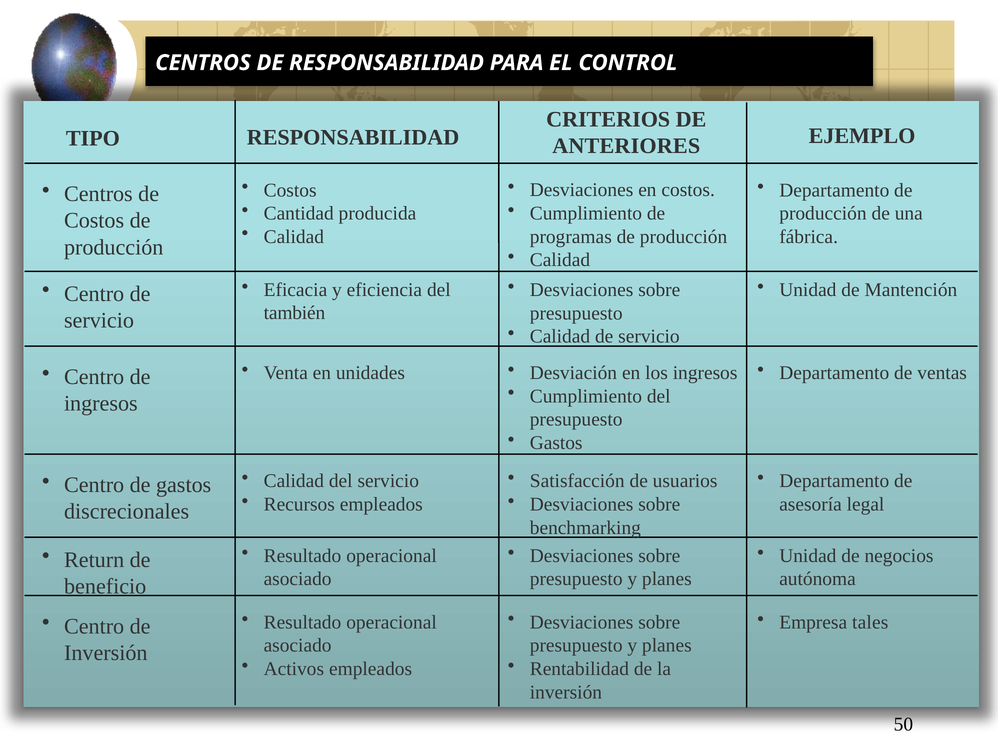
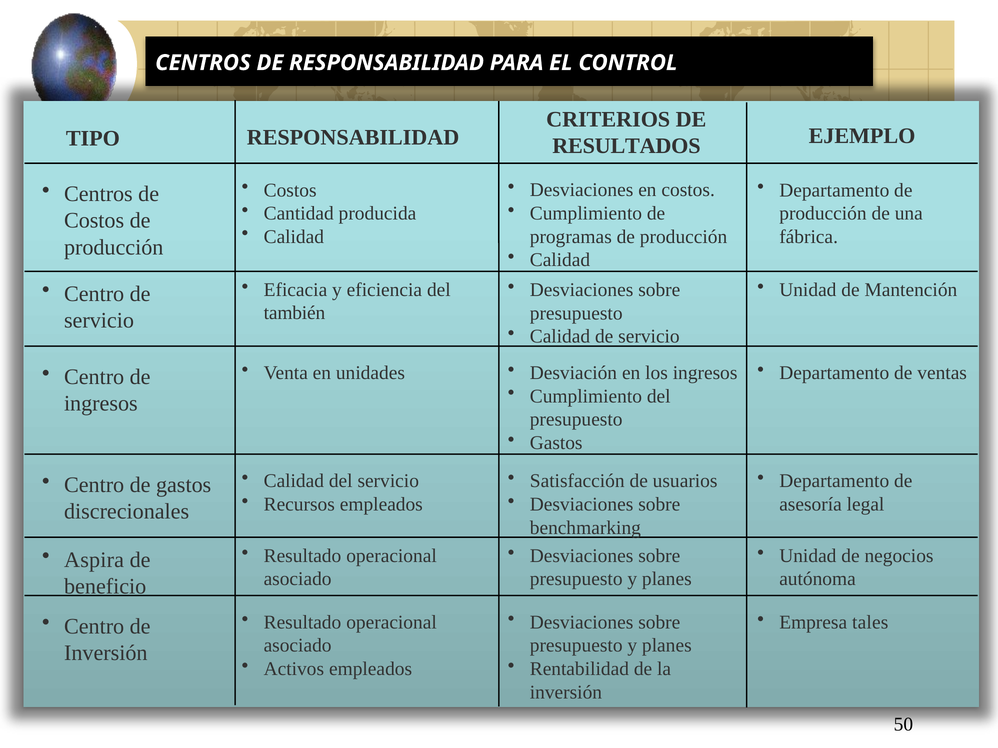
ANTERIORES: ANTERIORES -> RESULTADOS (626, 146)
Return: Return -> Aspira (94, 560)
